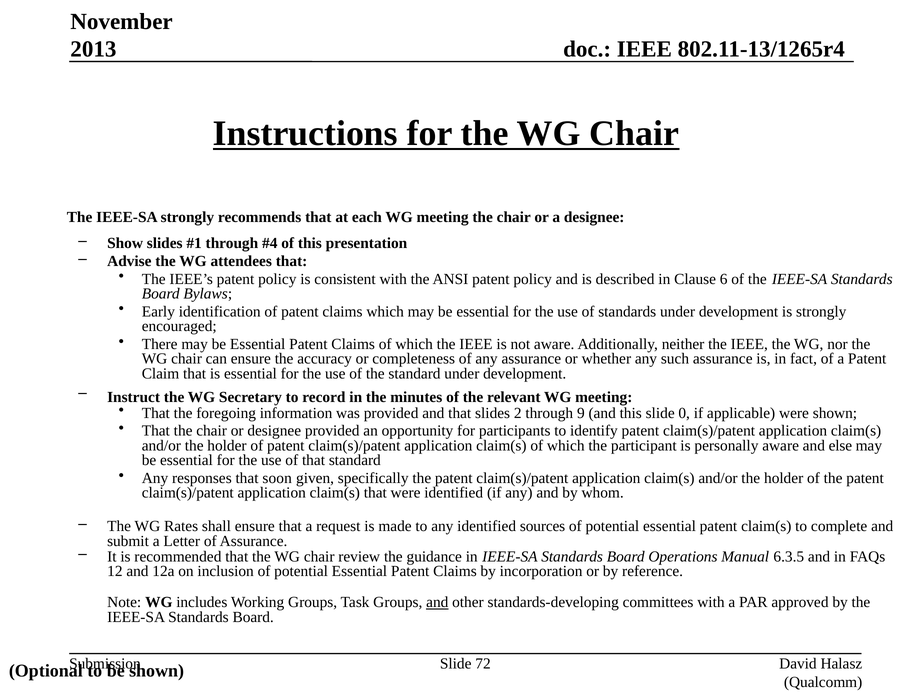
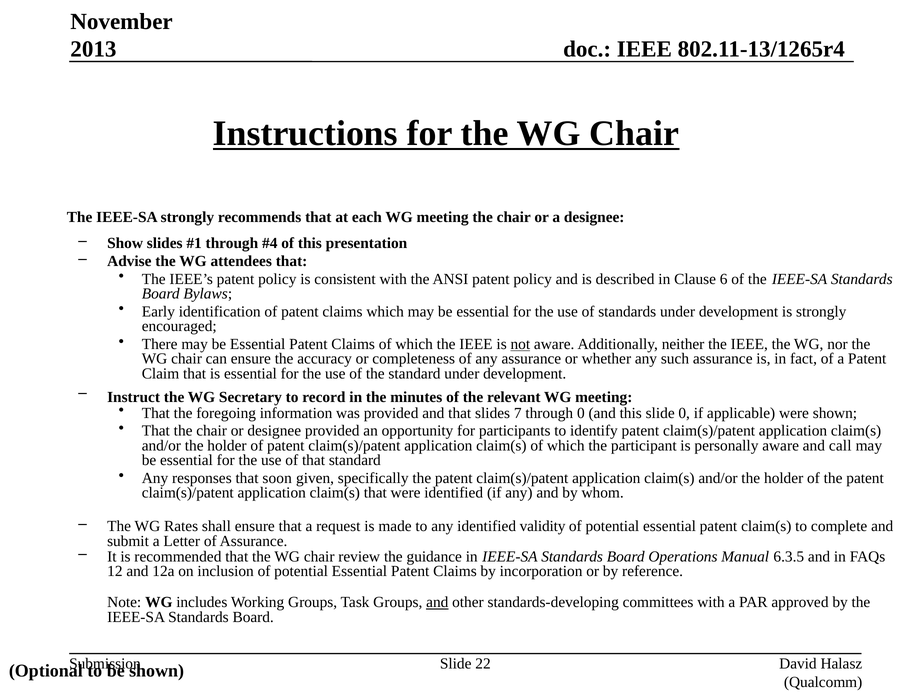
not underline: none -> present (520, 344)
2: 2 -> 7 (518, 413)
through 9: 9 -> 0 (581, 413)
else: else -> call (840, 446)
sources: sources -> validity (543, 526)
72: 72 -> 22 (483, 664)
